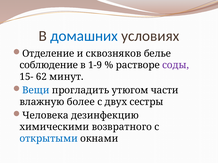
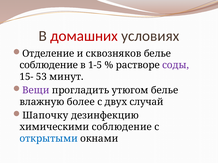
домашних colour: blue -> red (84, 36)
1-9: 1-9 -> 1-5 (95, 65)
62: 62 -> 53 (41, 77)
Вещи colour: blue -> purple (36, 91)
утюгом части: части -> белье (165, 91)
сестры: сестры -> случай (147, 102)
Человека: Человека -> Шапочку (45, 116)
химическими возвратного: возвратного -> соблюдение (122, 127)
